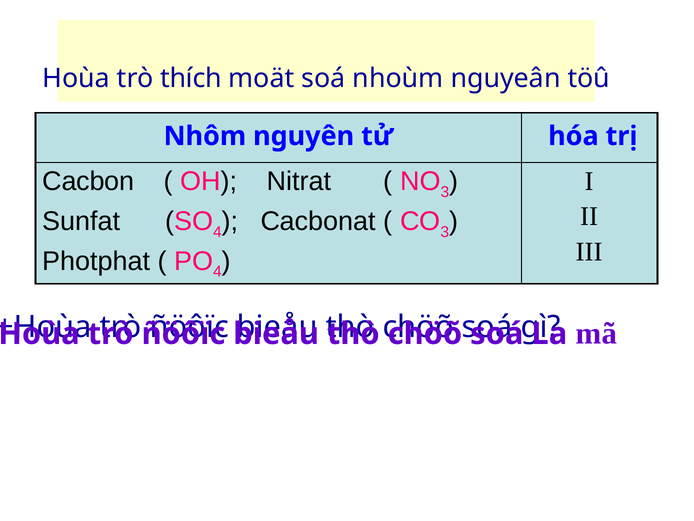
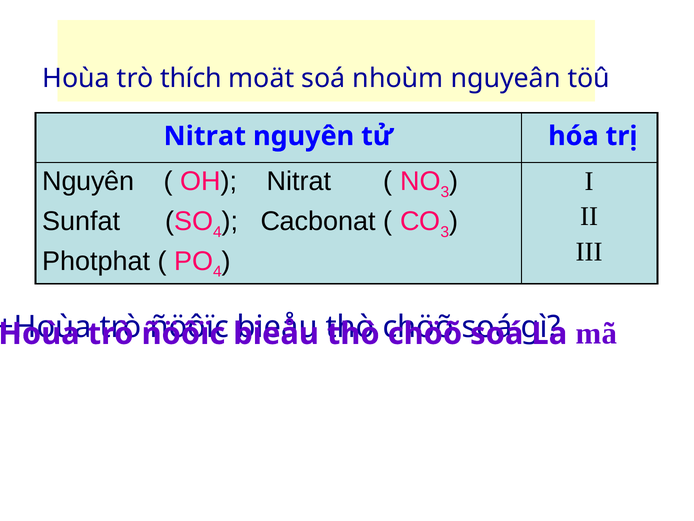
Nhôm: Nhôm -> Nitrat (205, 136)
Cacbon: Cacbon -> Nguyên (88, 181)
